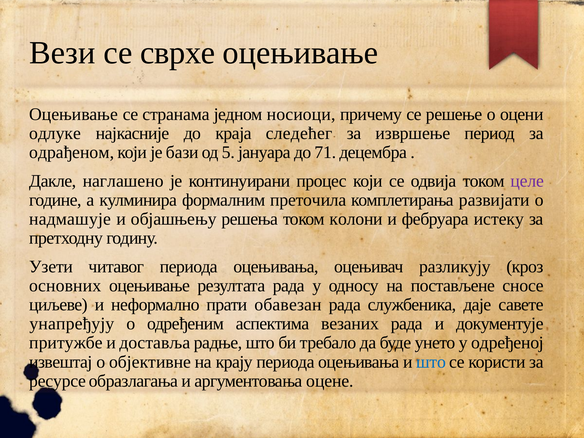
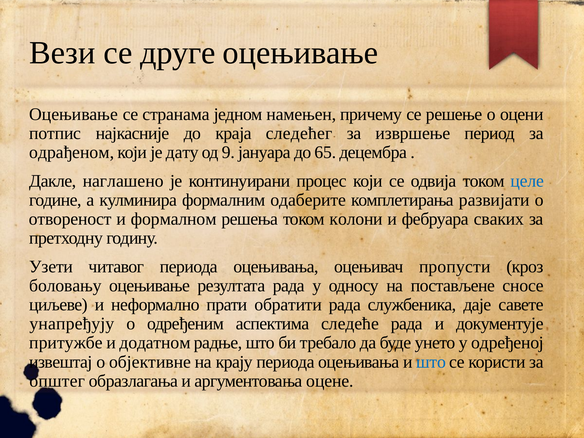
сврхе: сврхе -> друге (178, 53)
носиоци: носиоци -> намењен (301, 114)
одлуке: одлуке -> потпис (55, 133)
бази: бази -> дату (182, 152)
5: 5 -> 9 (228, 152)
71: 71 -> 65 (326, 152)
целе colour: purple -> blue (527, 181)
преточила: преточила -> одаберите (308, 200)
надмашује: надмашује -> отвореност (70, 219)
објашњењу: објашњењу -> формалном (174, 219)
истеку: истеку -> сваких (499, 219)
разликују: разликују -> пропусти (455, 267)
основних: основних -> боловању (65, 286)
обавезан: обавезан -> обратити (288, 305)
везаних: везаних -> следеће (350, 324)
доставља: доставља -> додатном (155, 343)
ресурсе: ресурсе -> општег (57, 381)
